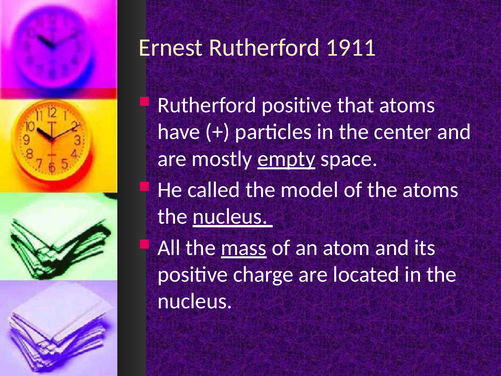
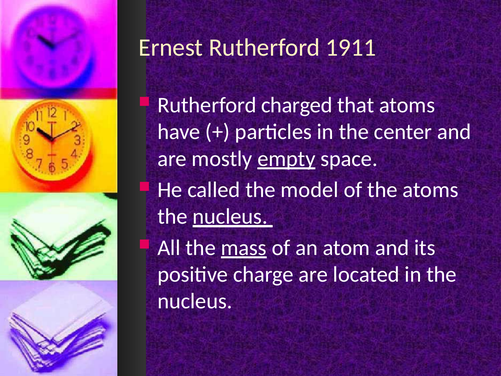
Rutherford positive: positive -> charged (297, 105)
